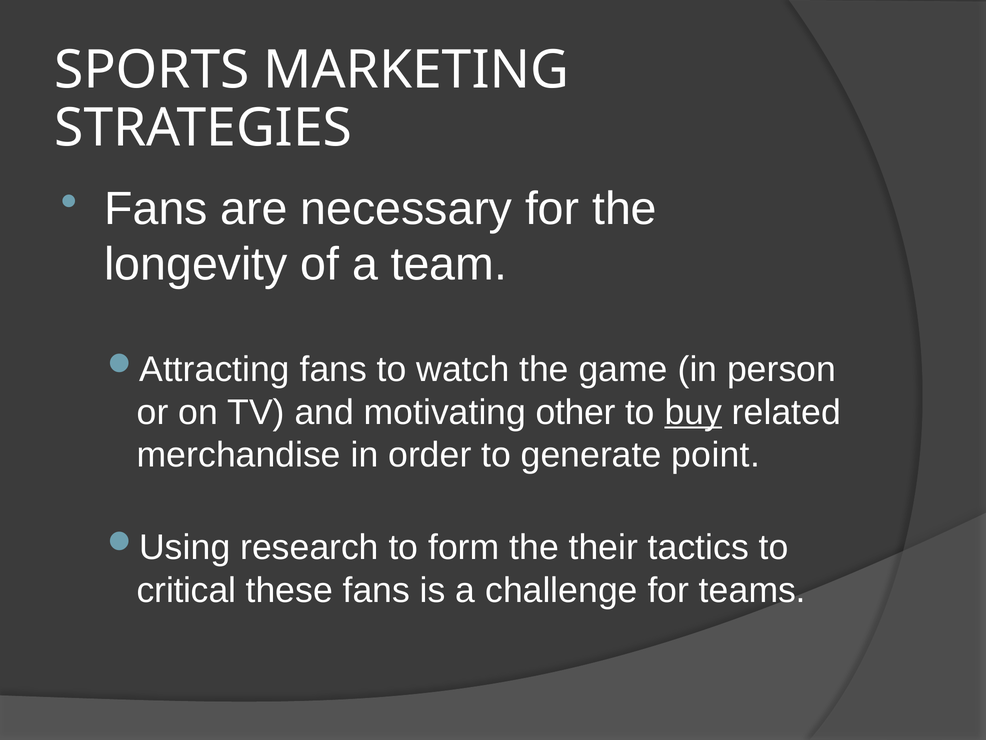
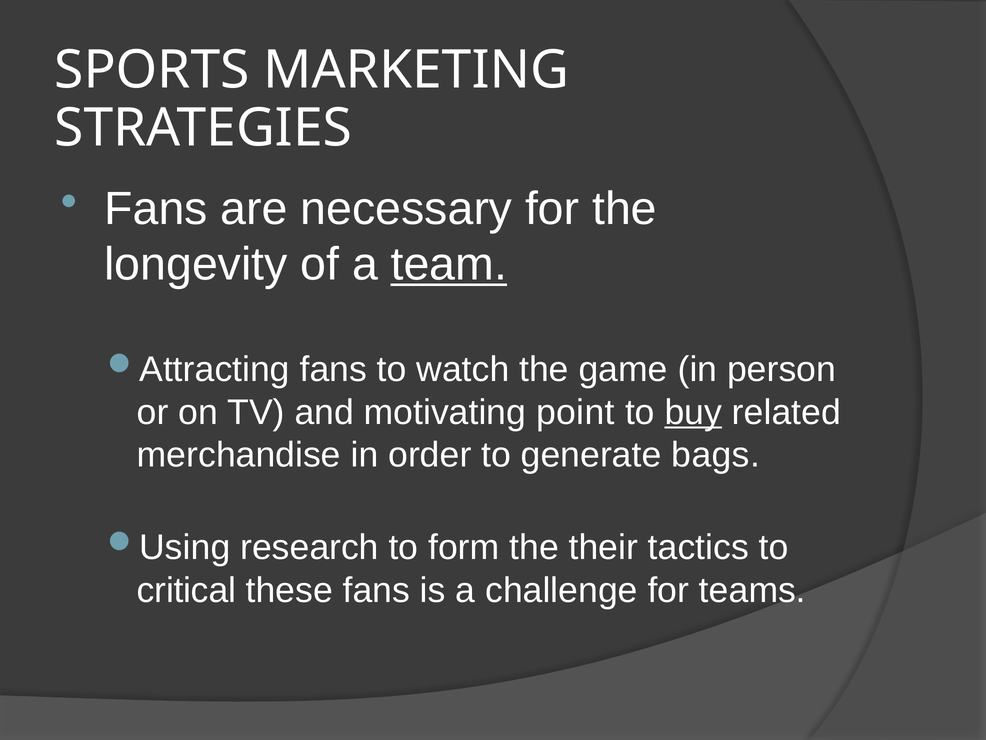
team underline: none -> present (449, 264)
other: other -> point (575, 412)
point: point -> bags (716, 455)
